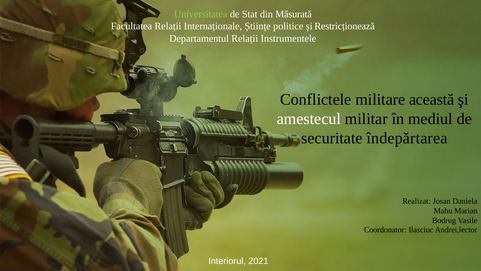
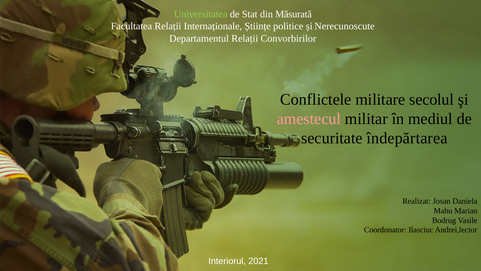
Restricționează: Restricționează -> Nerecunoscute (345, 26)
Instrumentele: Instrumentele -> Convorbirilor (288, 38)
această: această -> secolul (432, 99)
amestecul colour: white -> pink (309, 119)
